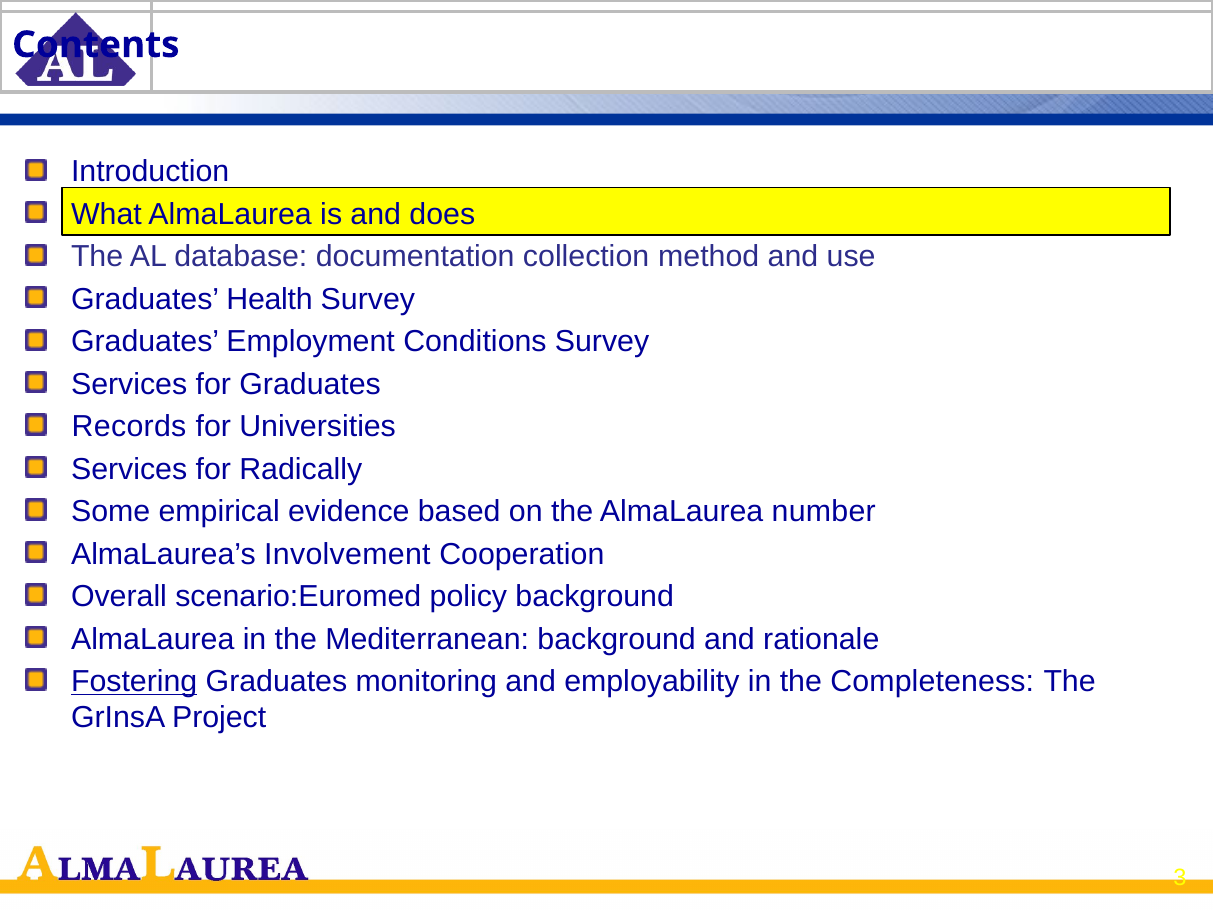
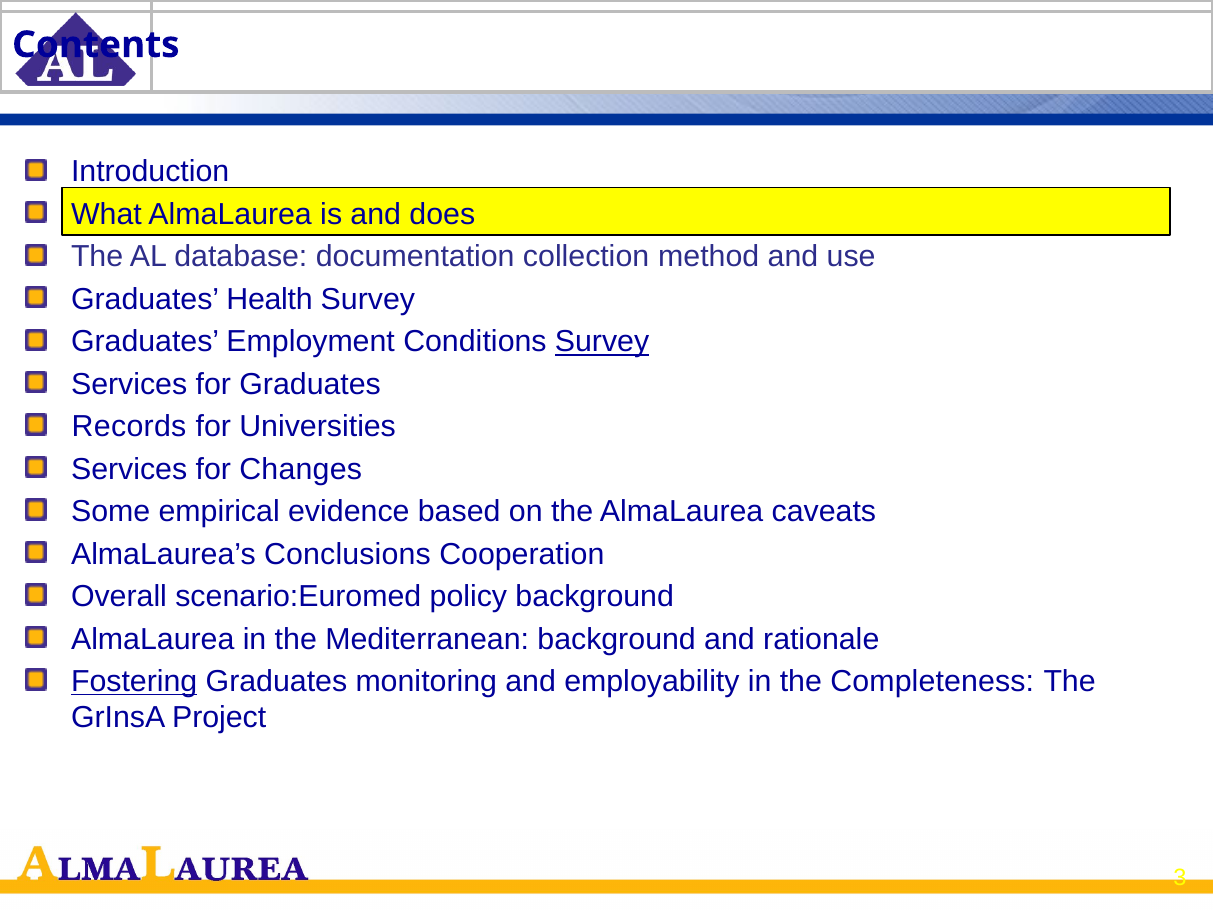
Survey underline: none -> present (602, 342)
Radically: Radically -> Changes (301, 469)
number: number -> caveats (824, 512)
Involvement: Involvement -> Conclusions (347, 554)
